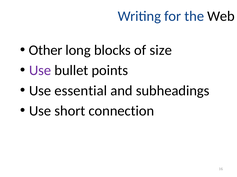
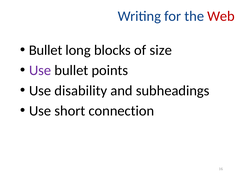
Web colour: black -> red (221, 16)
Other: Other -> Bullet (46, 50)
essential: essential -> disability (81, 91)
